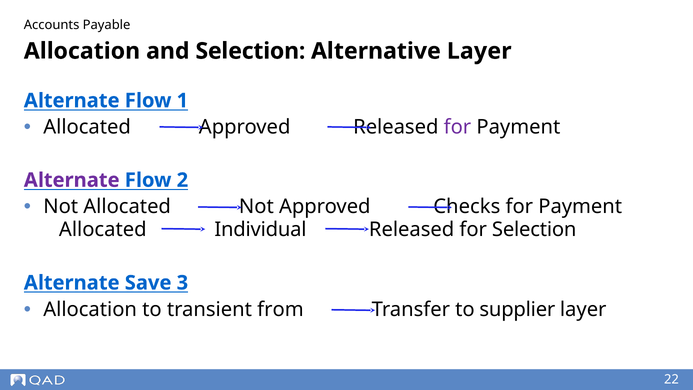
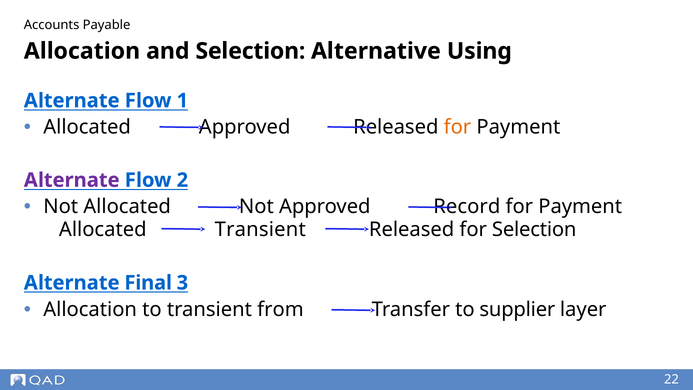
Alternative Layer: Layer -> Using (479, 51)
for colour: purple -> orange (457, 127)
Checks: Checks -> Record (467, 207)
Allocated Individual: Individual -> Transient (260, 230)
Save: Save -> Final (148, 283)
